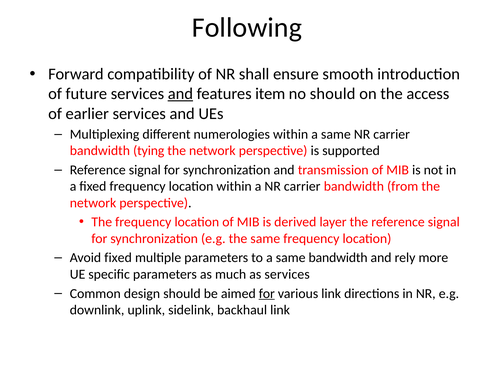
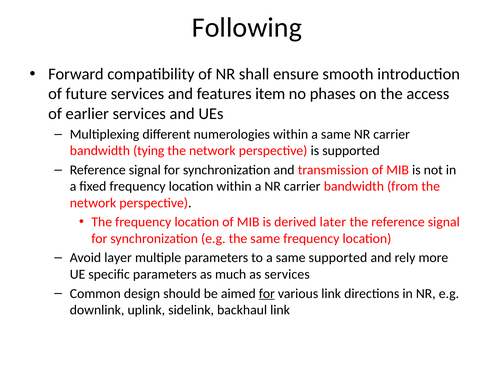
and underline: present -> none (180, 94)
no should: should -> phases (333, 94)
layer: layer -> later (333, 222)
Avoid fixed: fixed -> layer (118, 258)
same bandwidth: bandwidth -> supported (338, 258)
